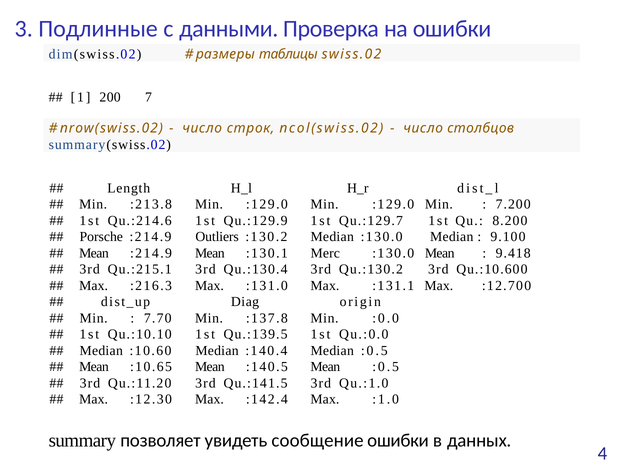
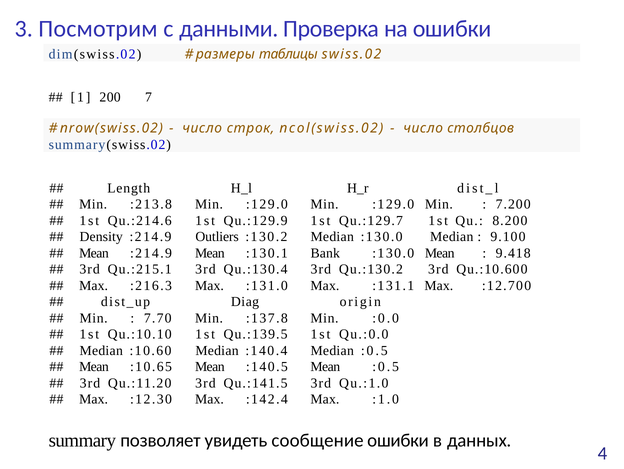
Подлинные: Подлинные -> Посмотрим (98, 29)
Porsche: Porsche -> Density (101, 236)
Merc: Merc -> Bank (325, 253)
